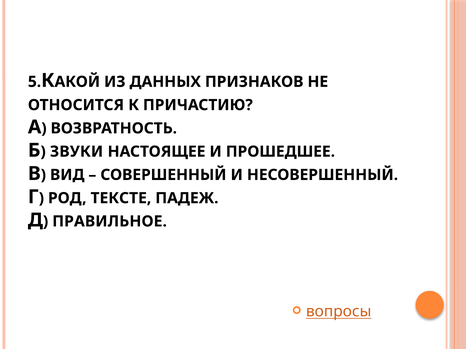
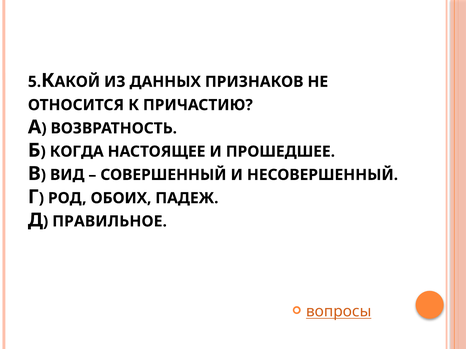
ЗВУКИ: ЗВУКИ -> КОГДА (77, 152)
ТЕКСТЕ: ТЕКСТЕ -> ОБОИХ (121, 198)
